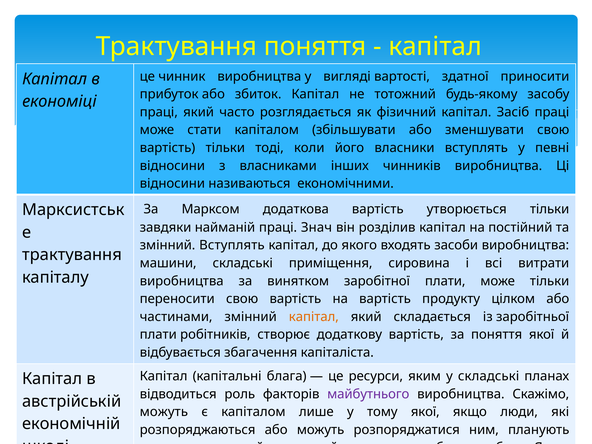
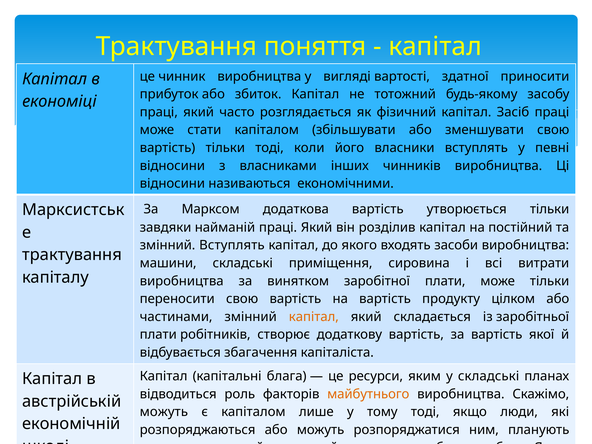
найманій праці Знач: Знач -> Який (317, 227)
за поняття: поняття -> вартість (497, 335)
майбутнього colour: purple -> orange (368, 394)
тому якої: якої -> тоді (425, 412)
